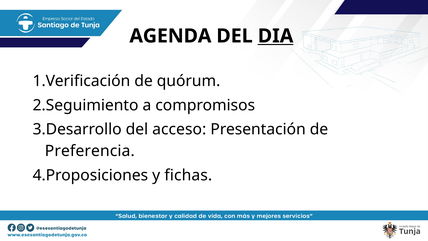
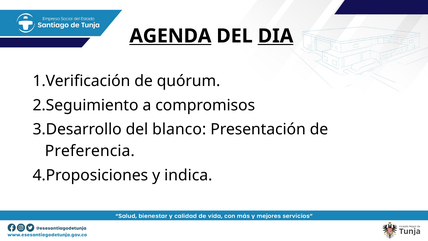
AGENDA underline: none -> present (170, 36)
acceso: acceso -> blanco (179, 129)
fichas: fichas -> indica (188, 175)
